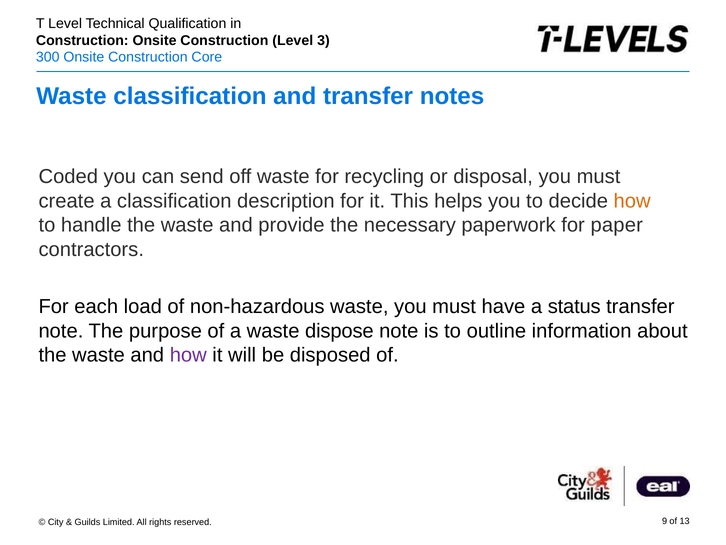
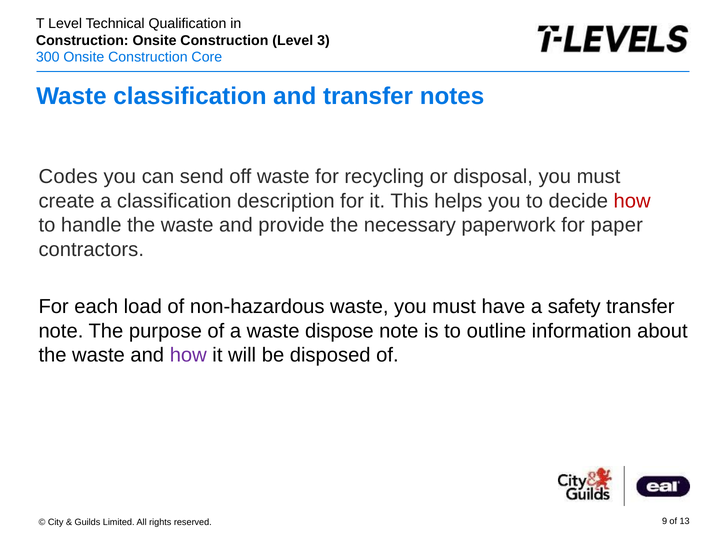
Coded: Coded -> Codes (68, 177)
how colour: orange -> red (632, 201)
status: status -> safety (574, 306)
